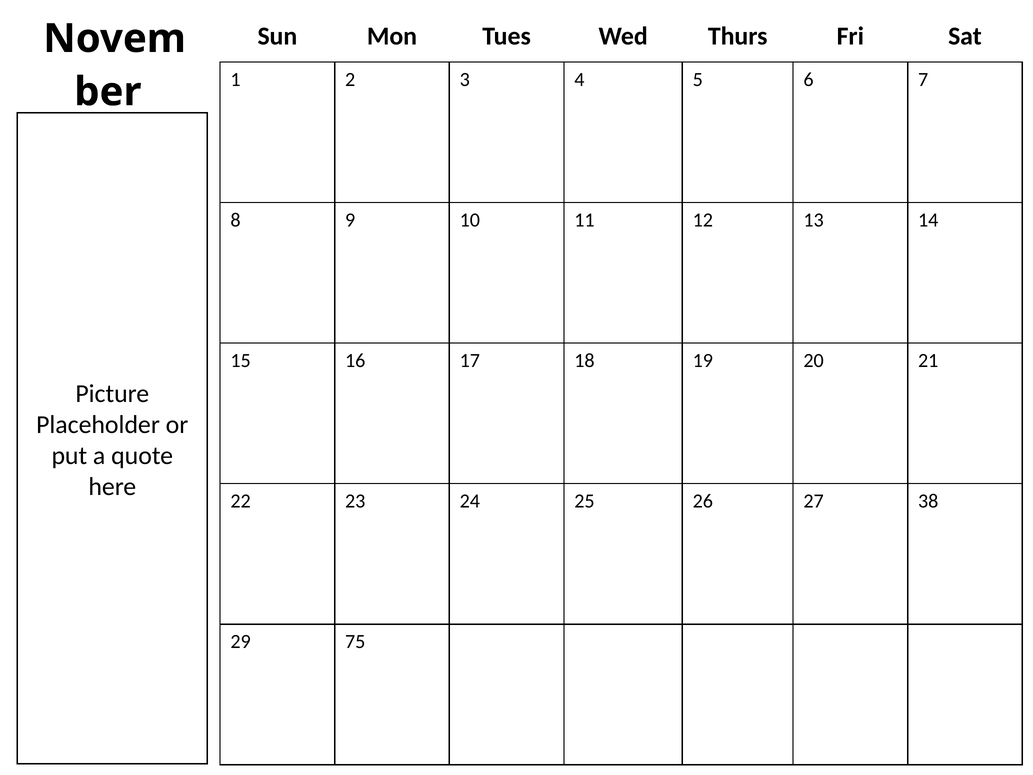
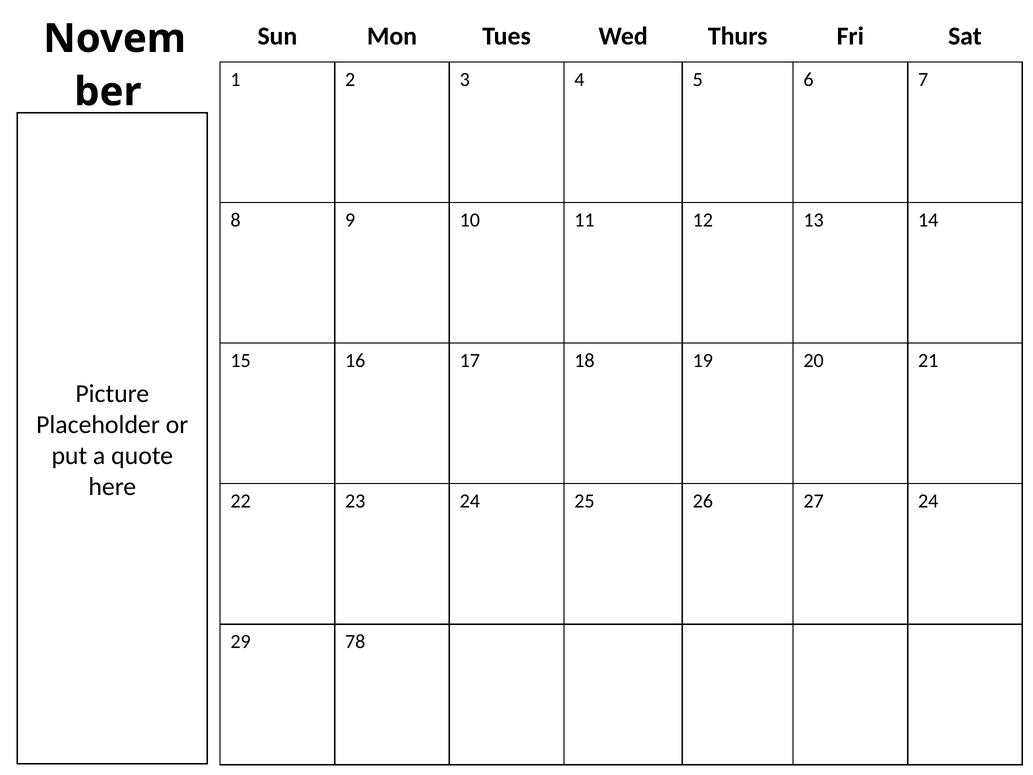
27 38: 38 -> 24 (928, 501)
75: 75 -> 78 (355, 642)
